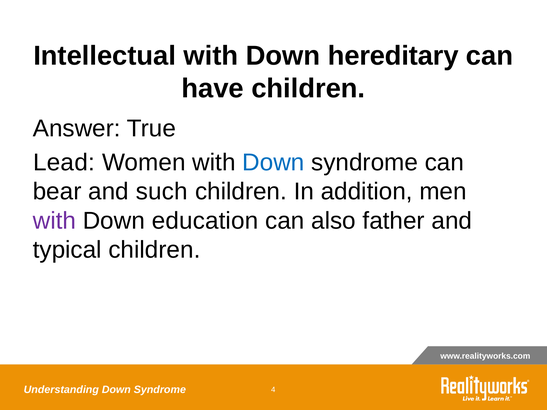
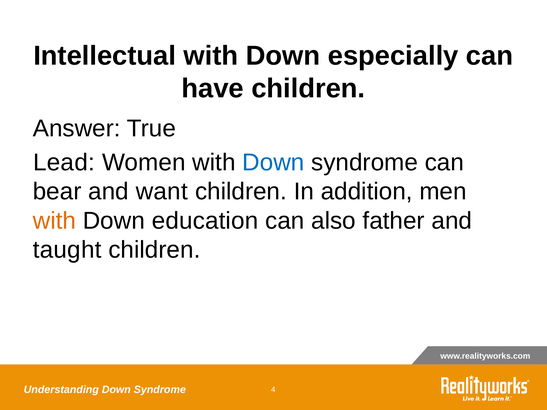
hereditary: hereditary -> especially (393, 56)
such: such -> want (162, 192)
with colour: purple -> orange (54, 221)
typical: typical -> taught (67, 250)
